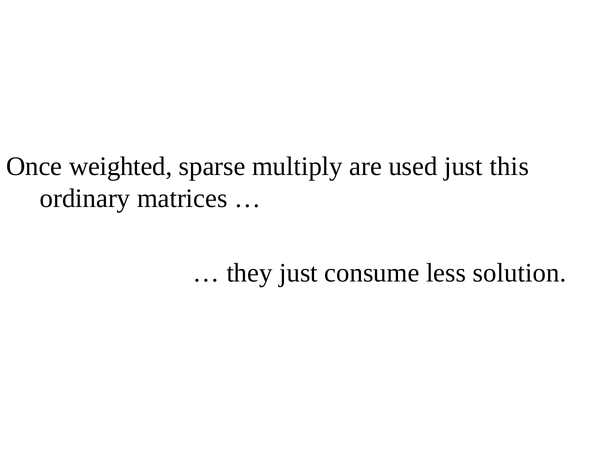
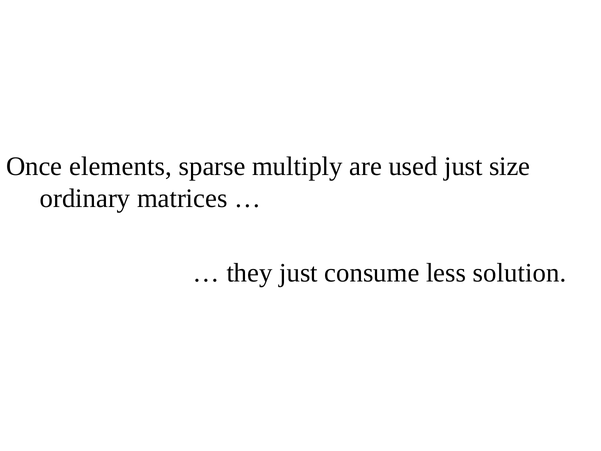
weighted: weighted -> elements (120, 166)
this: this -> size (510, 166)
